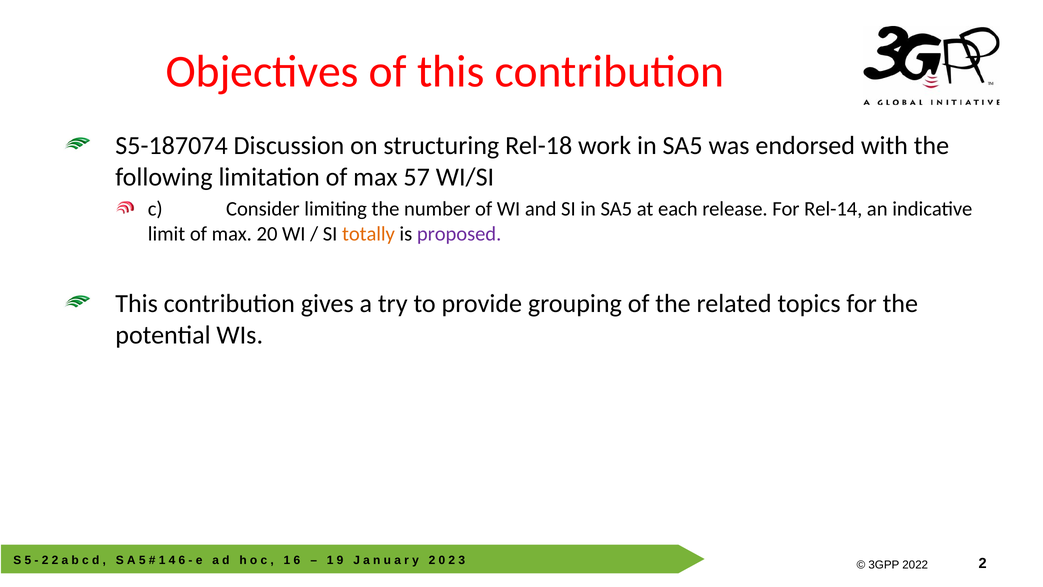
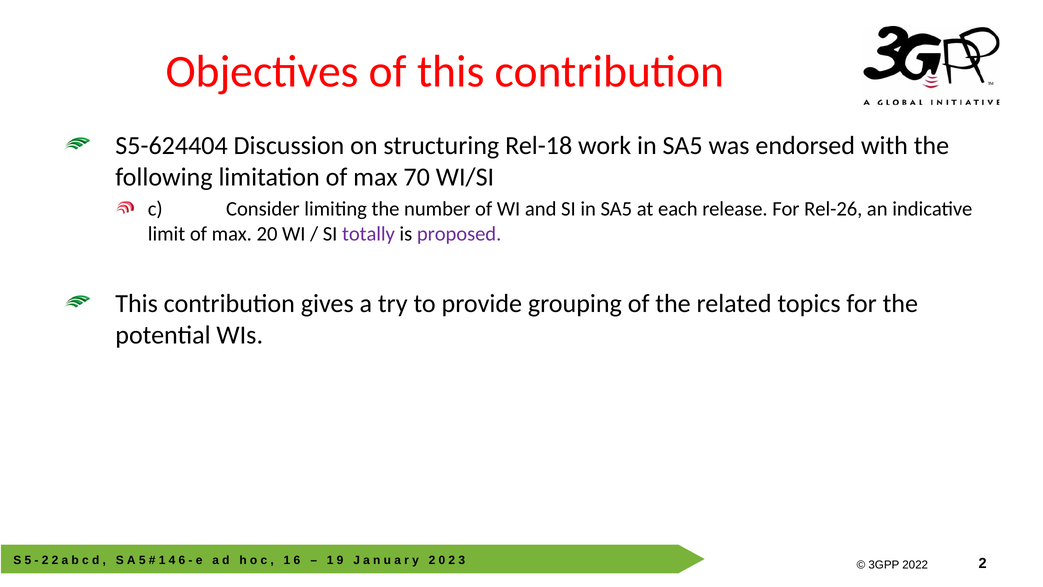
S5-187074: S5-187074 -> S5-624404 (172, 146)
57: 57 -> 70 (417, 177)
Rel-14: Rel-14 -> Rel-26 (833, 209)
totally colour: orange -> purple (369, 234)
